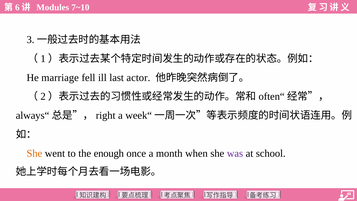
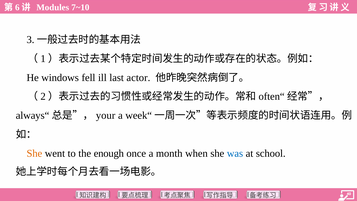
marriage: marriage -> windows (60, 77)
right: right -> your (106, 115)
was colour: purple -> blue (235, 153)
